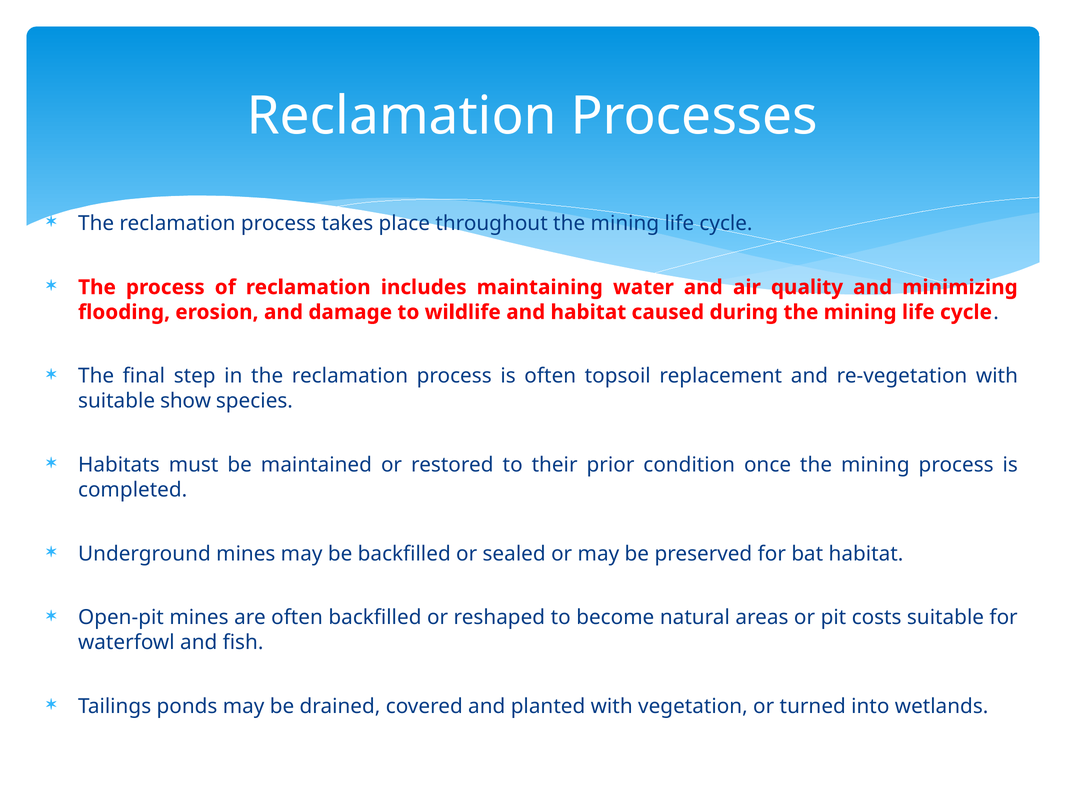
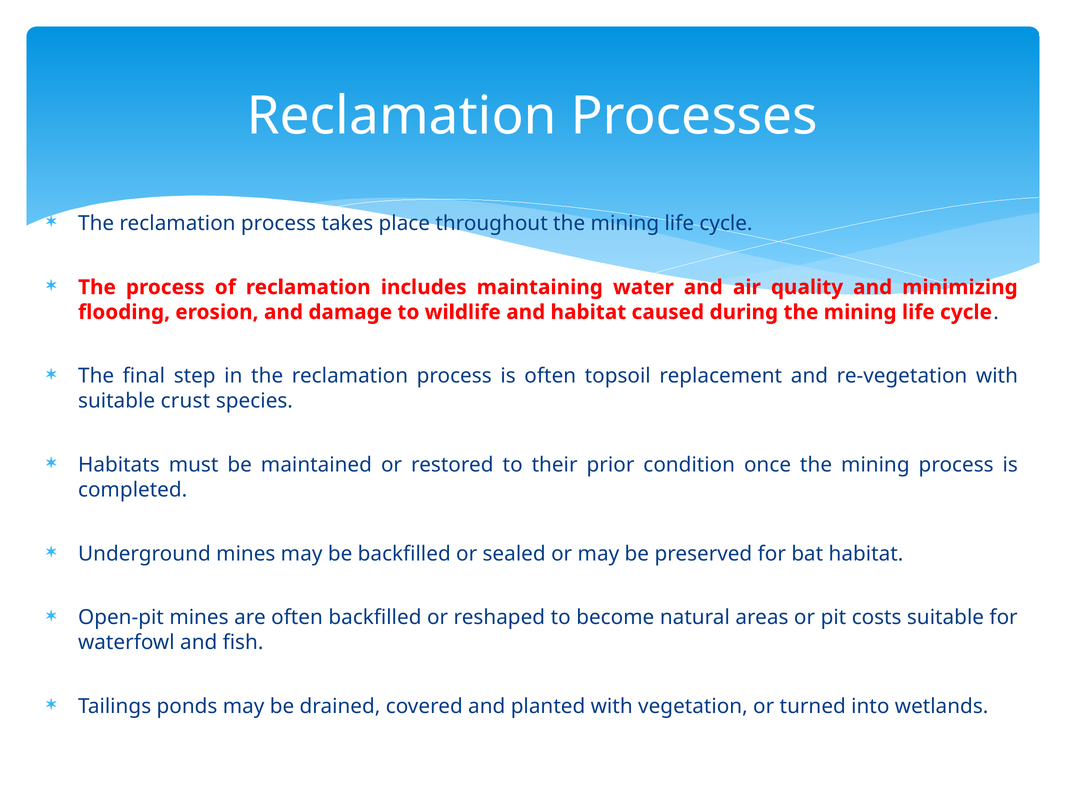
show: show -> crust (185, 401)
